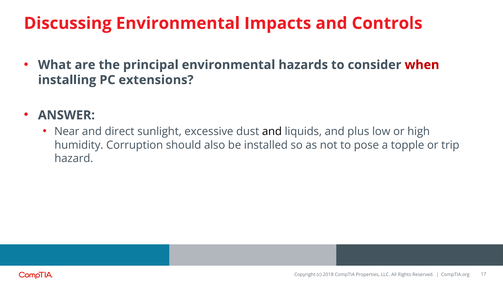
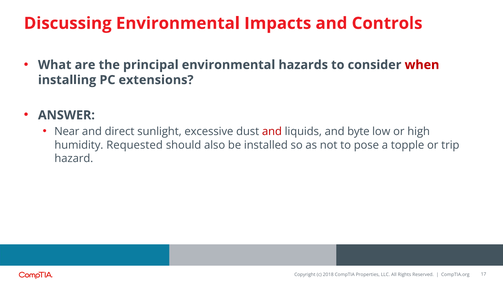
and colour: black -> red (272, 132)
plus: plus -> byte (358, 132)
Corruption: Corruption -> Requested (135, 145)
